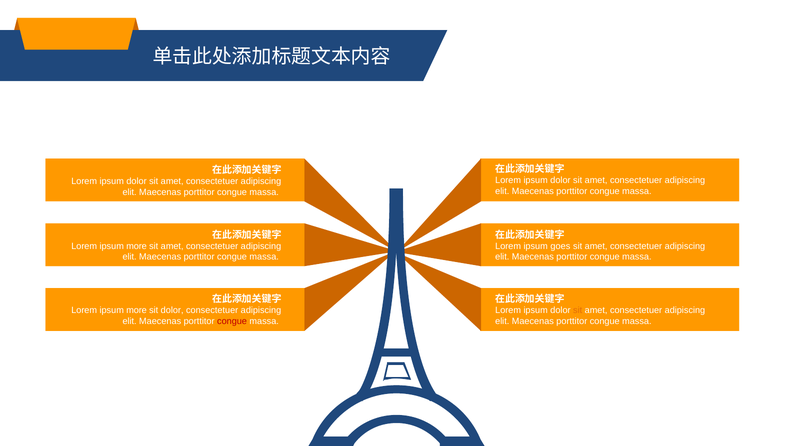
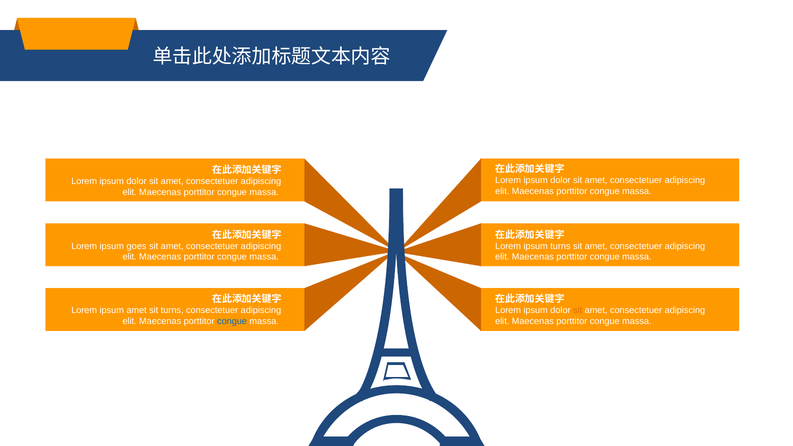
more: more -> goes (136, 246)
ipsum goes: goes -> turns (560, 246)
more: more -> amet (137, 310)
sit dolor: dolor -> turns (172, 310)
congue colour: red -> blue (232, 321)
